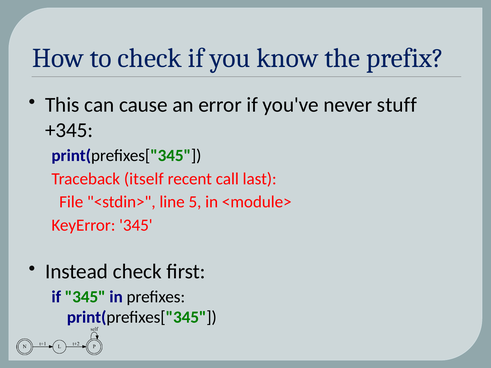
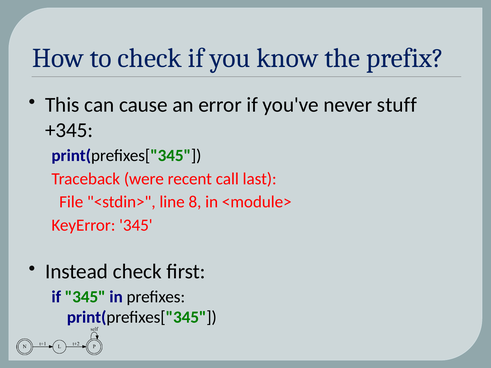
itself: itself -> were (144, 179)
5: 5 -> 8 (195, 202)
